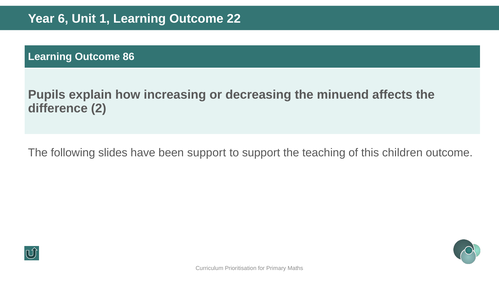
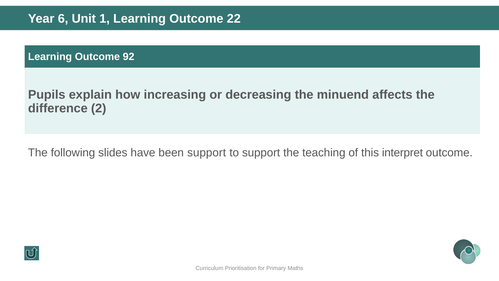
86: 86 -> 92 (129, 57)
children: children -> interpret (402, 153)
